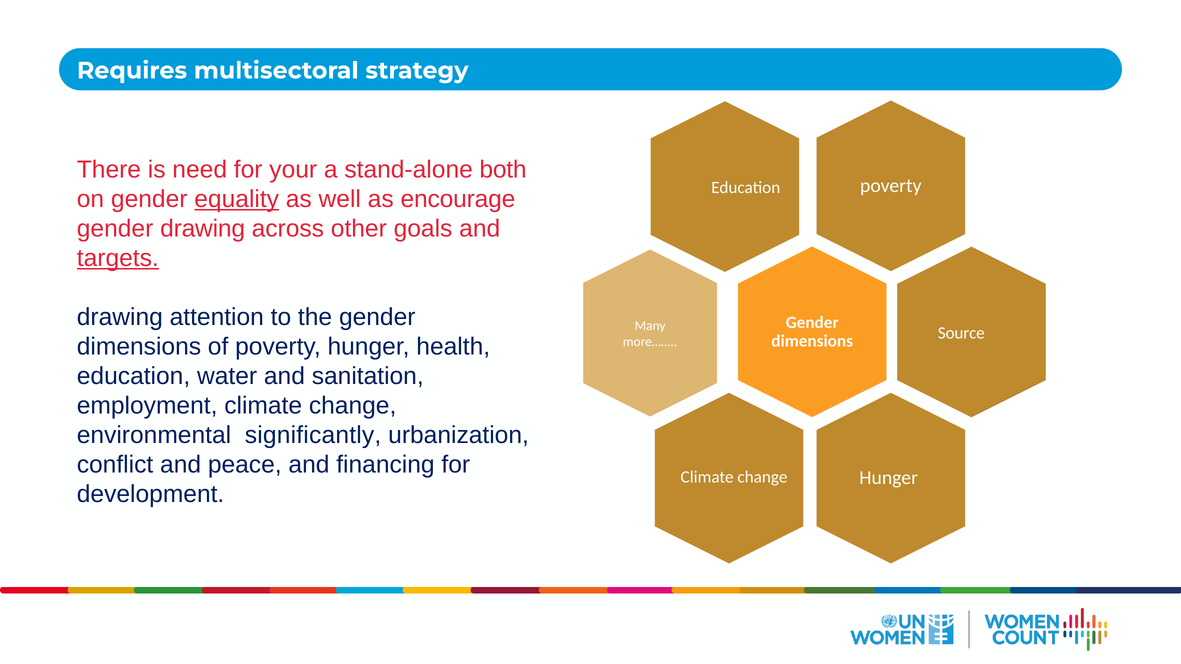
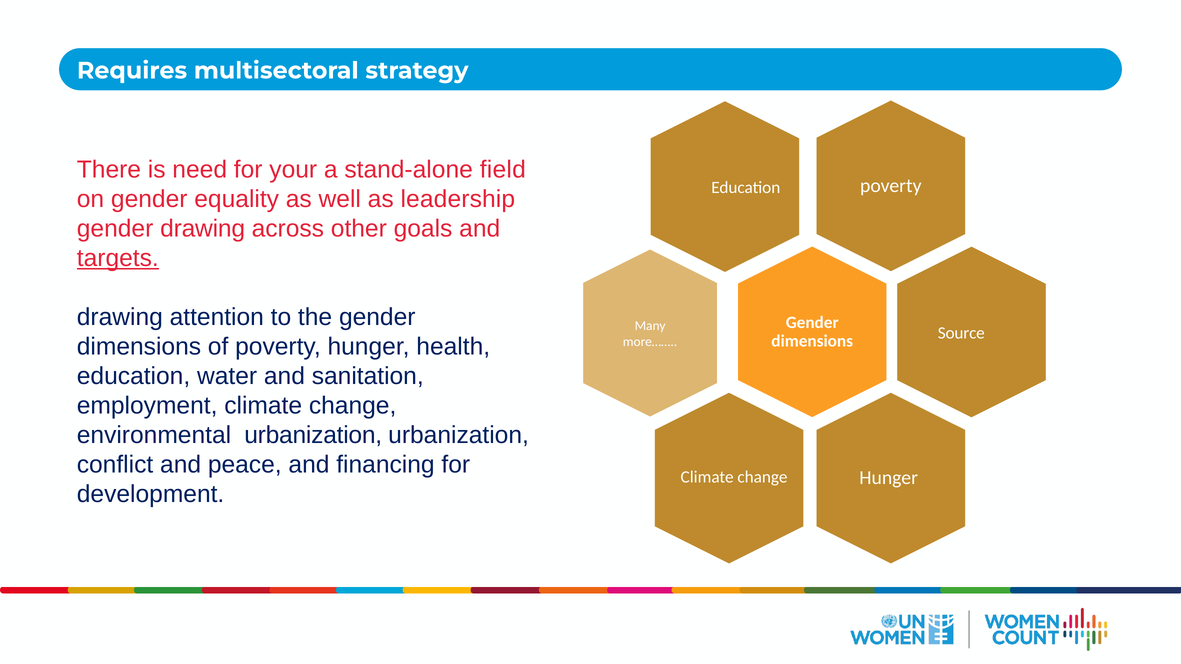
both: both -> field (503, 170)
equality underline: present -> none (237, 199)
encourage: encourage -> leadership (458, 199)
environmental significantly: significantly -> urbanization (313, 435)
